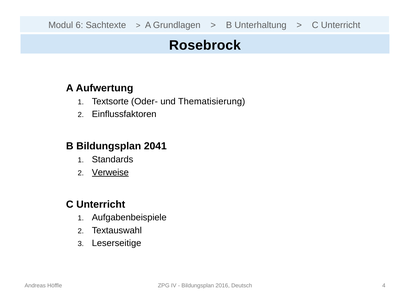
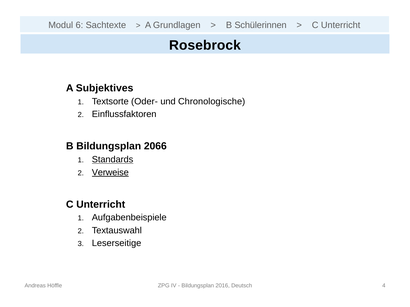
Unterhaltung: Unterhaltung -> Schülerinnen (261, 25)
Aufwertung: Aufwertung -> Subjektives (105, 88)
Thematisierung: Thematisierung -> Chronologische (212, 102)
2041: 2041 -> 2066 (155, 147)
Standards underline: none -> present (113, 160)
